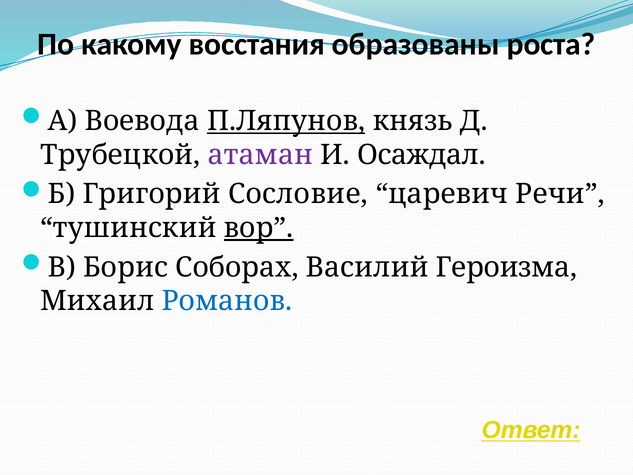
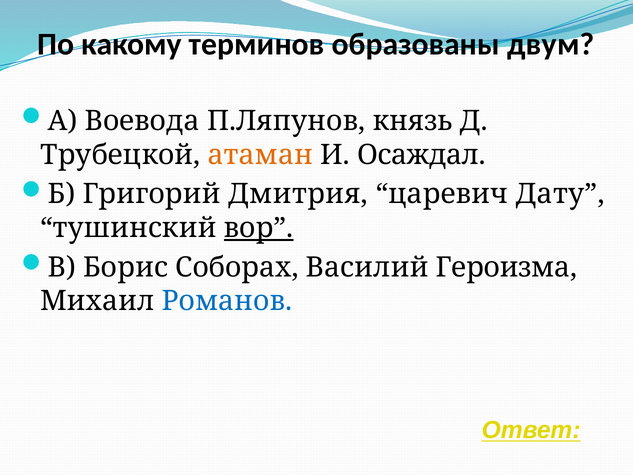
восстания: восстания -> терминов (257, 44)
роста: роста -> двум (551, 44)
П.Ляпунов underline: present -> none (286, 121)
атаман colour: purple -> orange (260, 155)
Сословие: Сословие -> Дмитрия (298, 194)
Речи: Речи -> Дату (560, 194)
